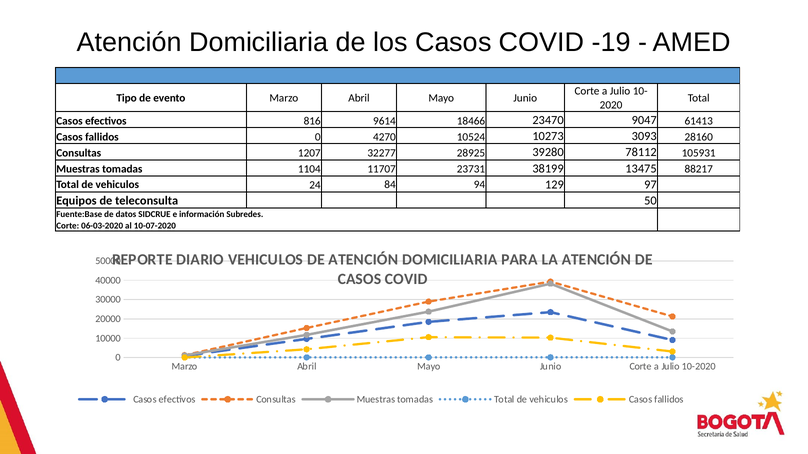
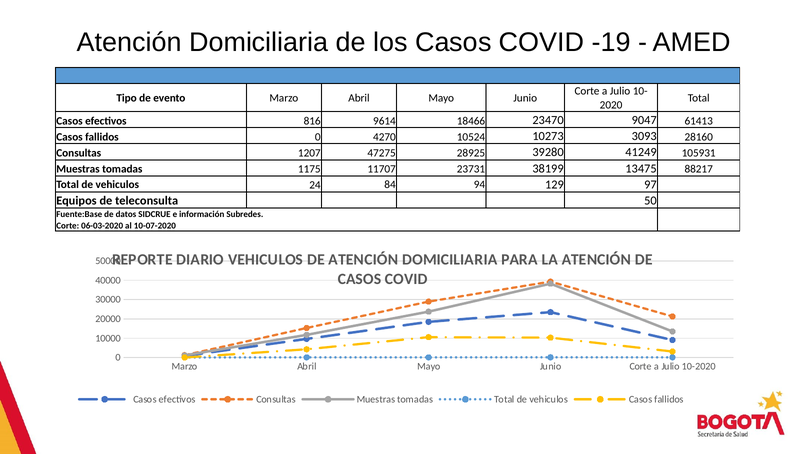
32277: 32277 -> 47275 (382, 153)
78112: 78112 -> 41249 (641, 153)
1104: 1104 -> 1175 (309, 169)
